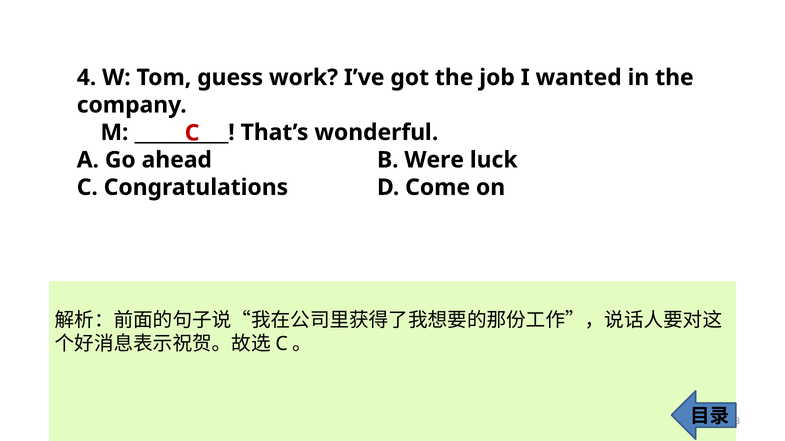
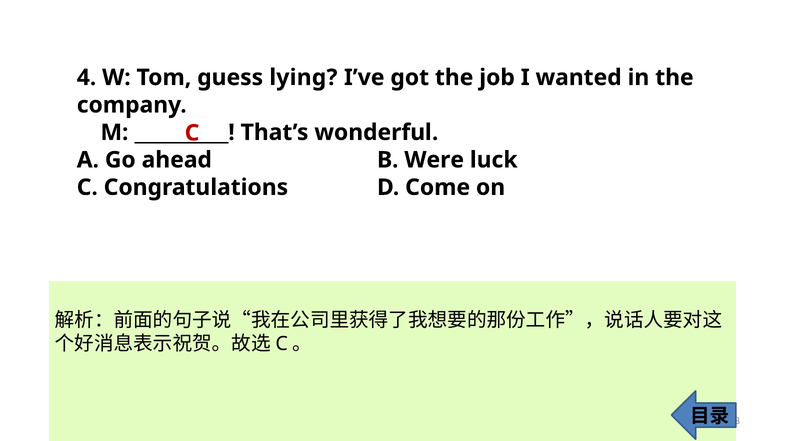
work: work -> lying (303, 78)
